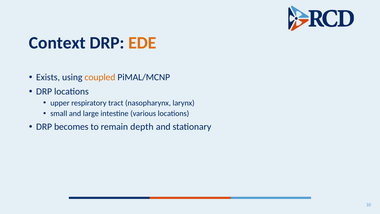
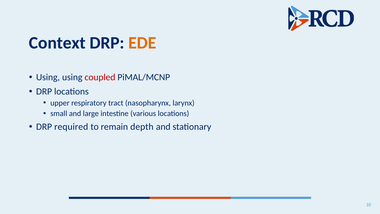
Exists: Exists -> Using (48, 77)
coupled colour: orange -> red (100, 77)
becomes: becomes -> required (71, 127)
